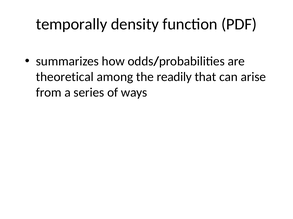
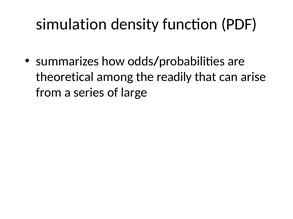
temporally: temporally -> simulation (71, 24)
ways: ways -> large (134, 93)
